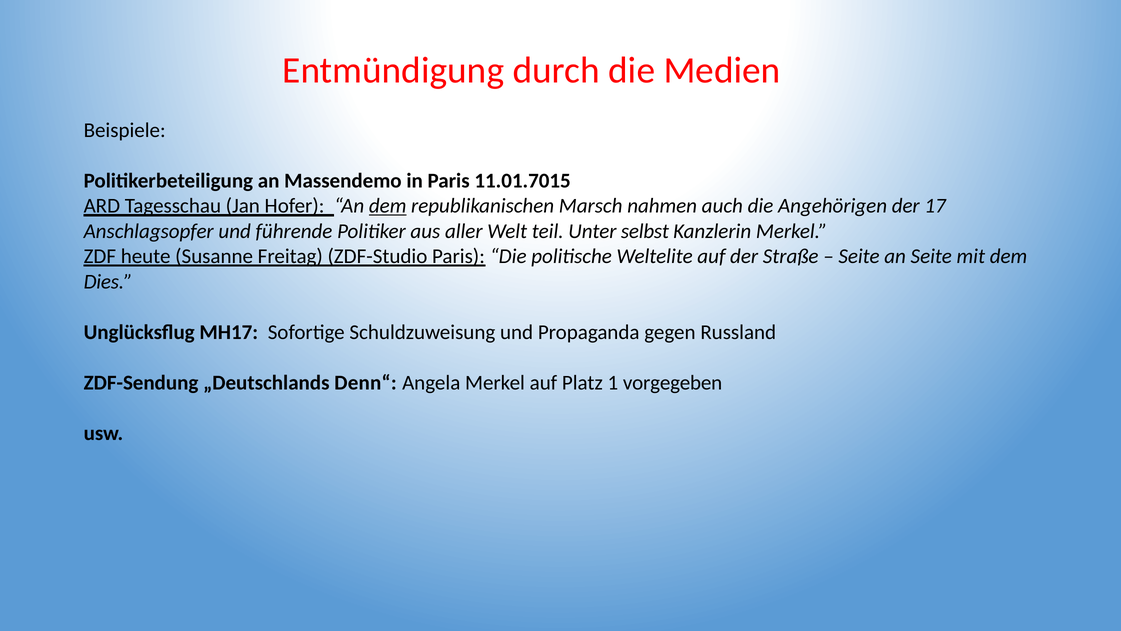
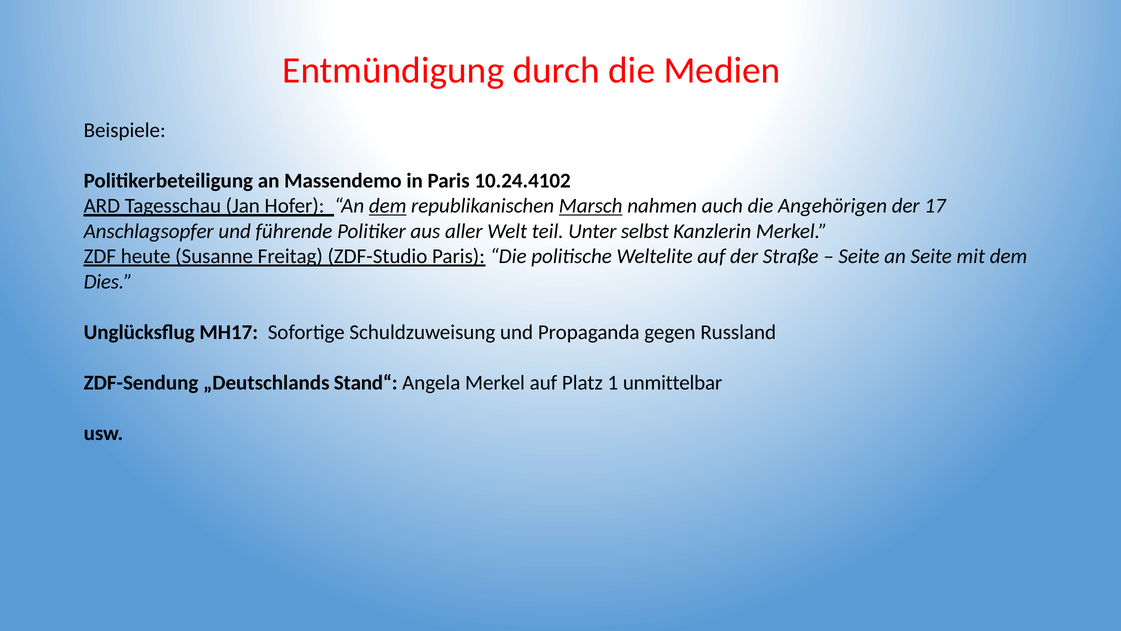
11.01.7015: 11.01.7015 -> 10.24.4102 (523, 181)
Marsch underline: none -> present (591, 206)
Denn“: Denn“ -> Stand“ (366, 382)
vorgegeben: vorgegeben -> unmittelbar (673, 382)
